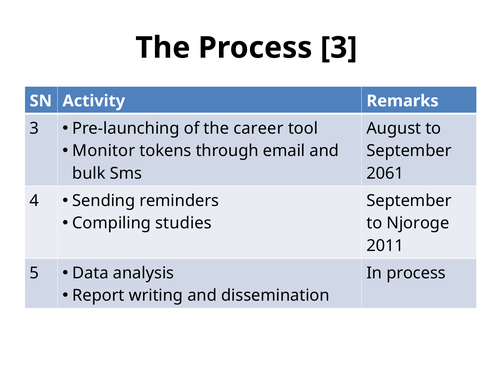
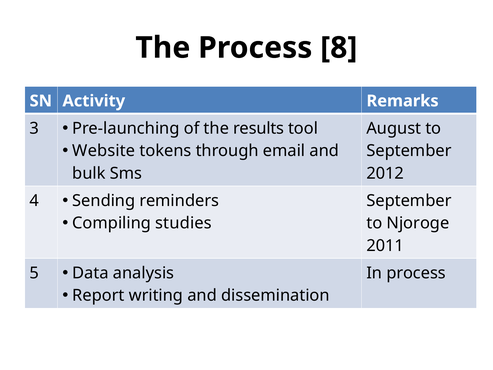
Process 3: 3 -> 8 (339, 48)
career: career -> results (259, 128)
Monitor: Monitor -> Website (104, 151)
2061: 2061 -> 2012 (385, 173)
